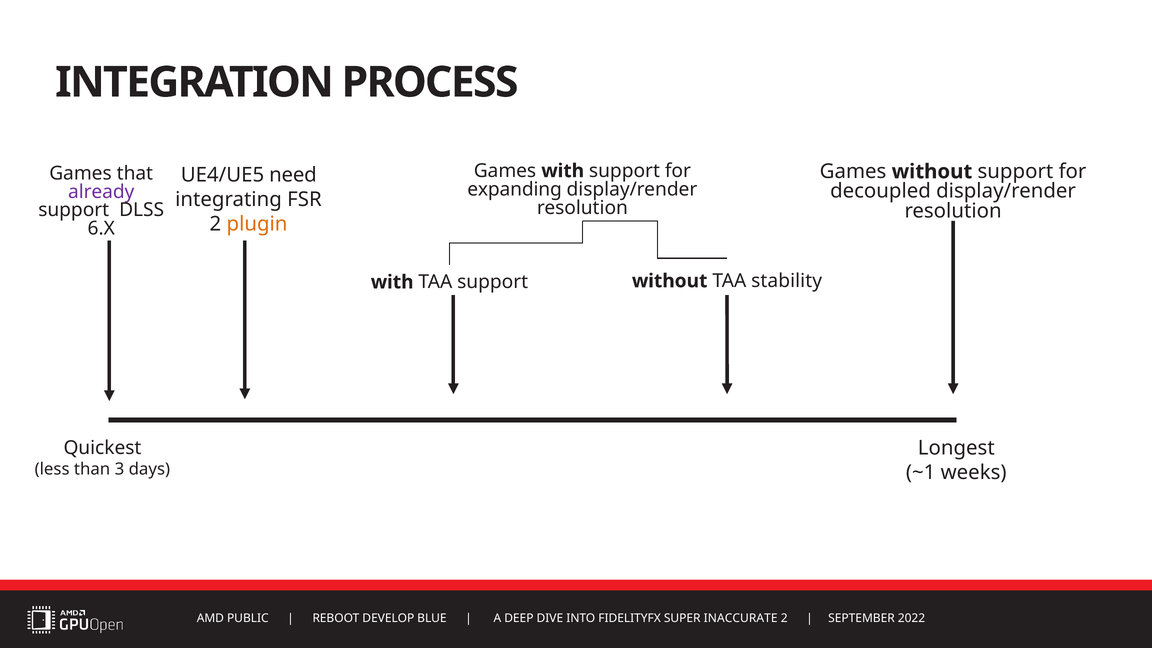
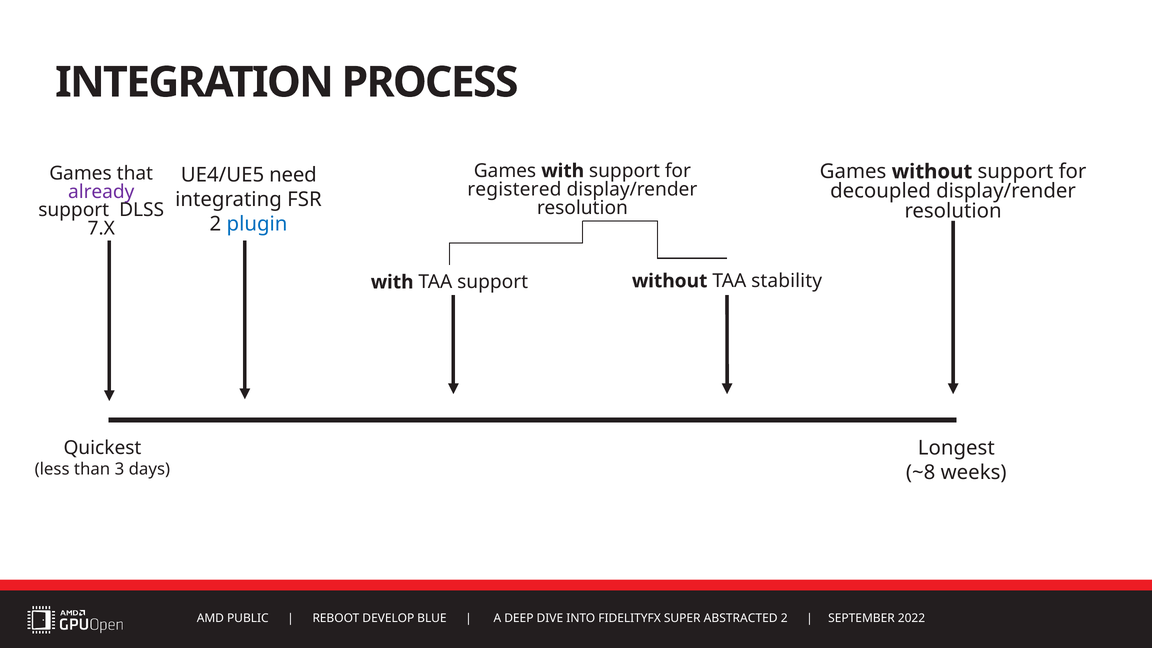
expanding: expanding -> registered (514, 189)
plugin colour: orange -> blue (257, 224)
6.X: 6.X -> 7.X (101, 229)
~1: ~1 -> ~8 (921, 472)
INACCURATE: INACCURATE -> ABSTRACTED (741, 618)
